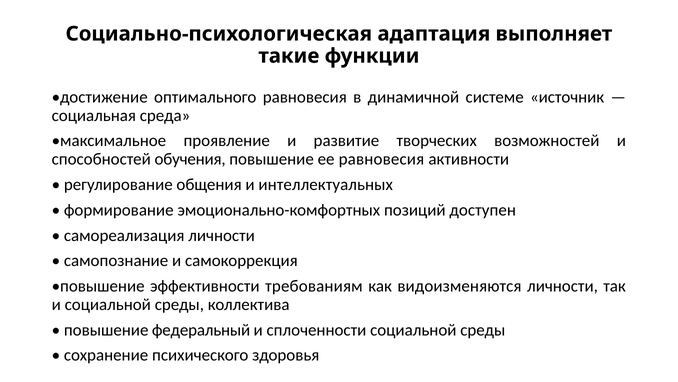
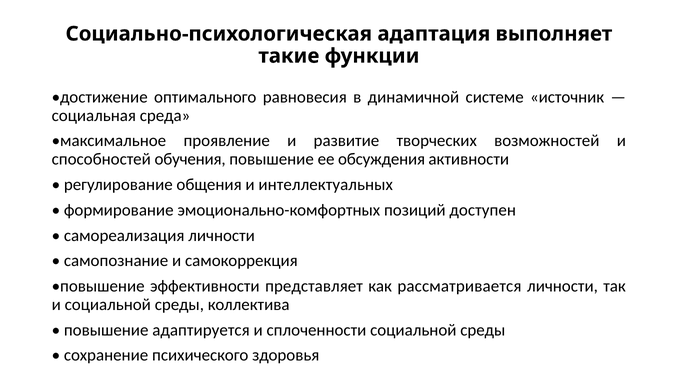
ее равновесия: равновесия -> обсуждения (382, 159)
требованиям: требованиям -> представляет (314, 286)
видоизменяются: видоизменяются -> рассматривается (459, 286)
федеральный: федеральный -> адаптируется (201, 329)
